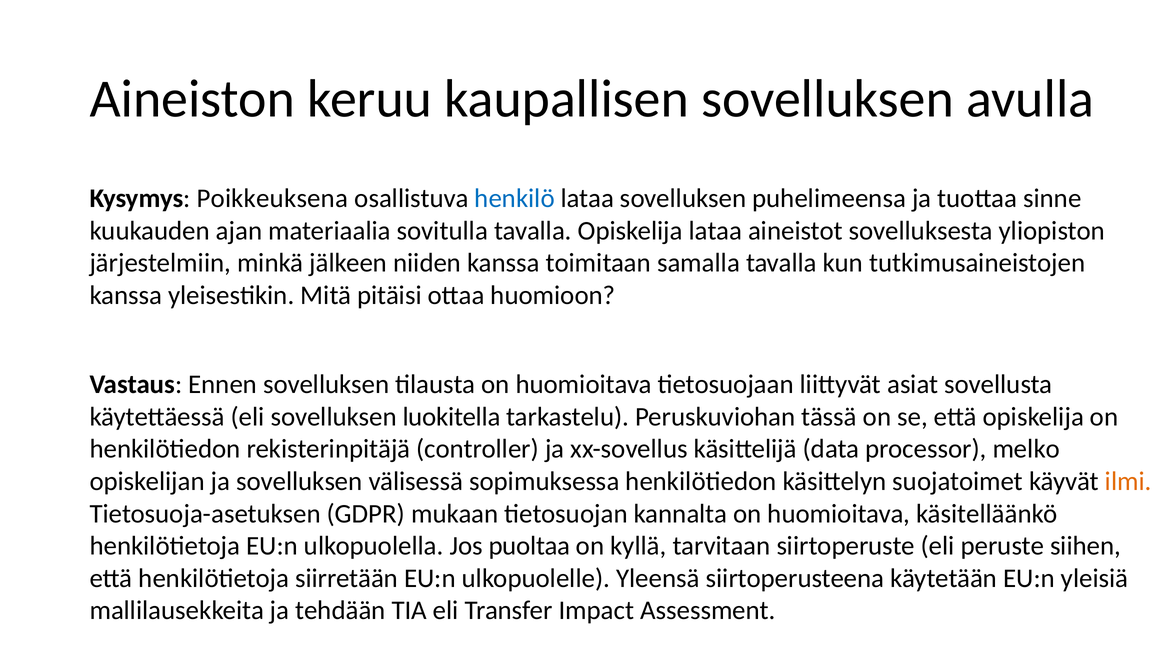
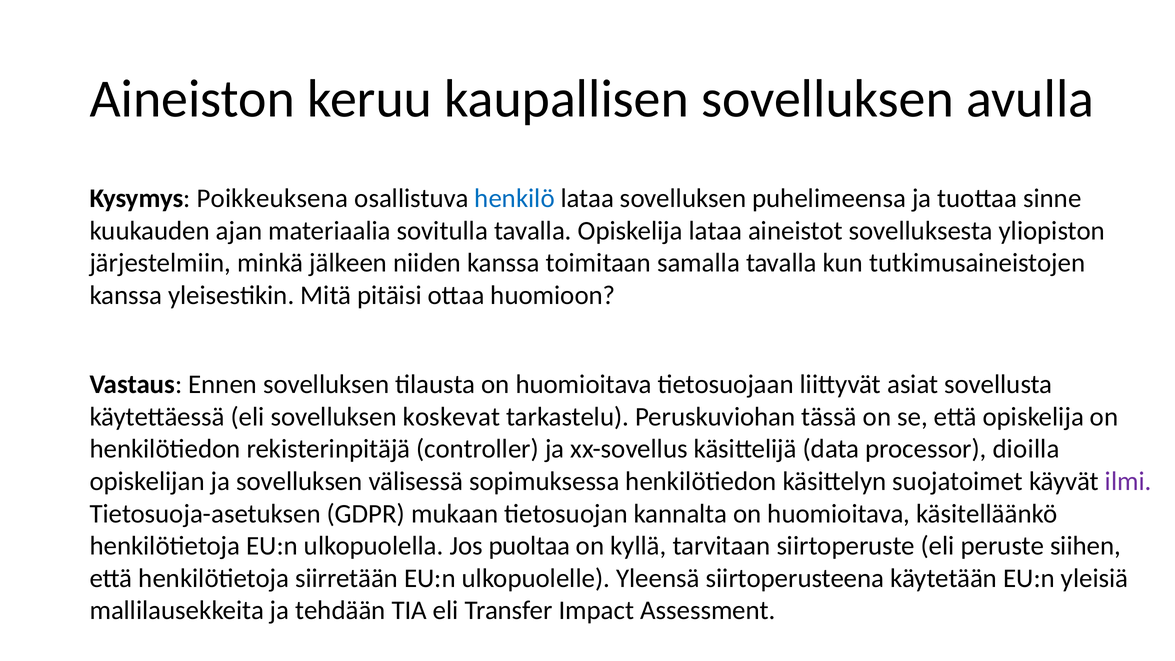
luokitella: luokitella -> koskevat (451, 417)
melko: melko -> dioilla (1026, 449)
ilmi colour: orange -> purple (1128, 481)
